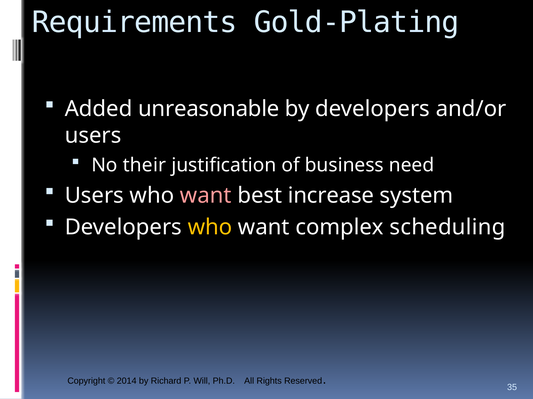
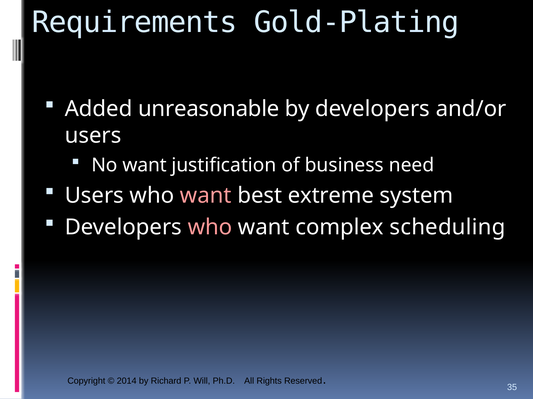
No their: their -> want (145, 166)
increase: increase -> extreme (331, 196)
who colour: yellow -> pink (210, 228)
